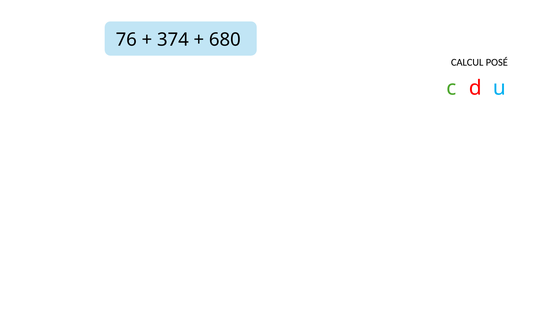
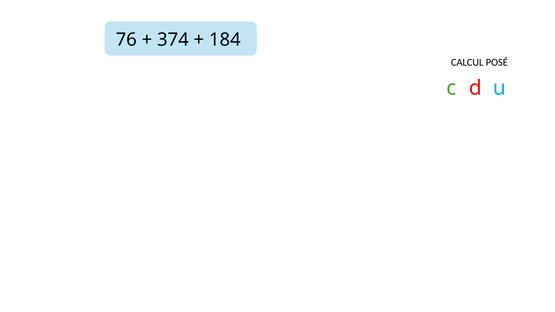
680: 680 -> 184 (225, 40)
